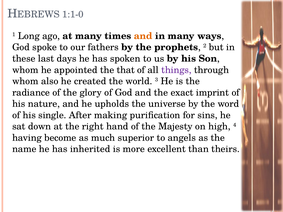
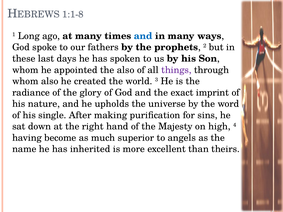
1:1-0: 1:1-0 -> 1:1-8 (73, 14)
and colour: orange -> blue (143, 36)
the that: that -> also (126, 70)
